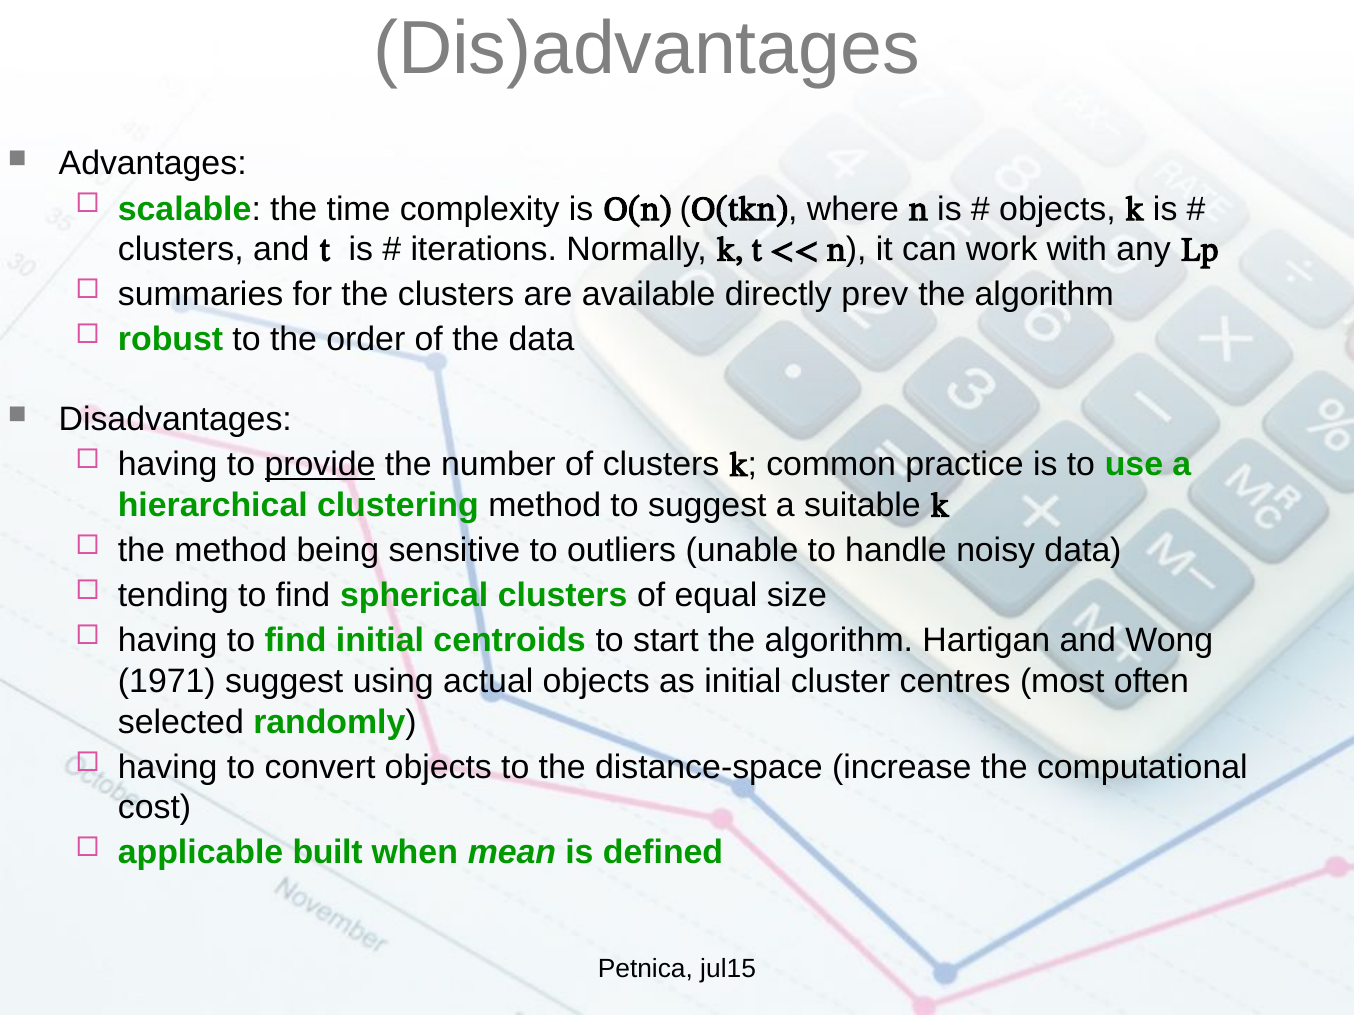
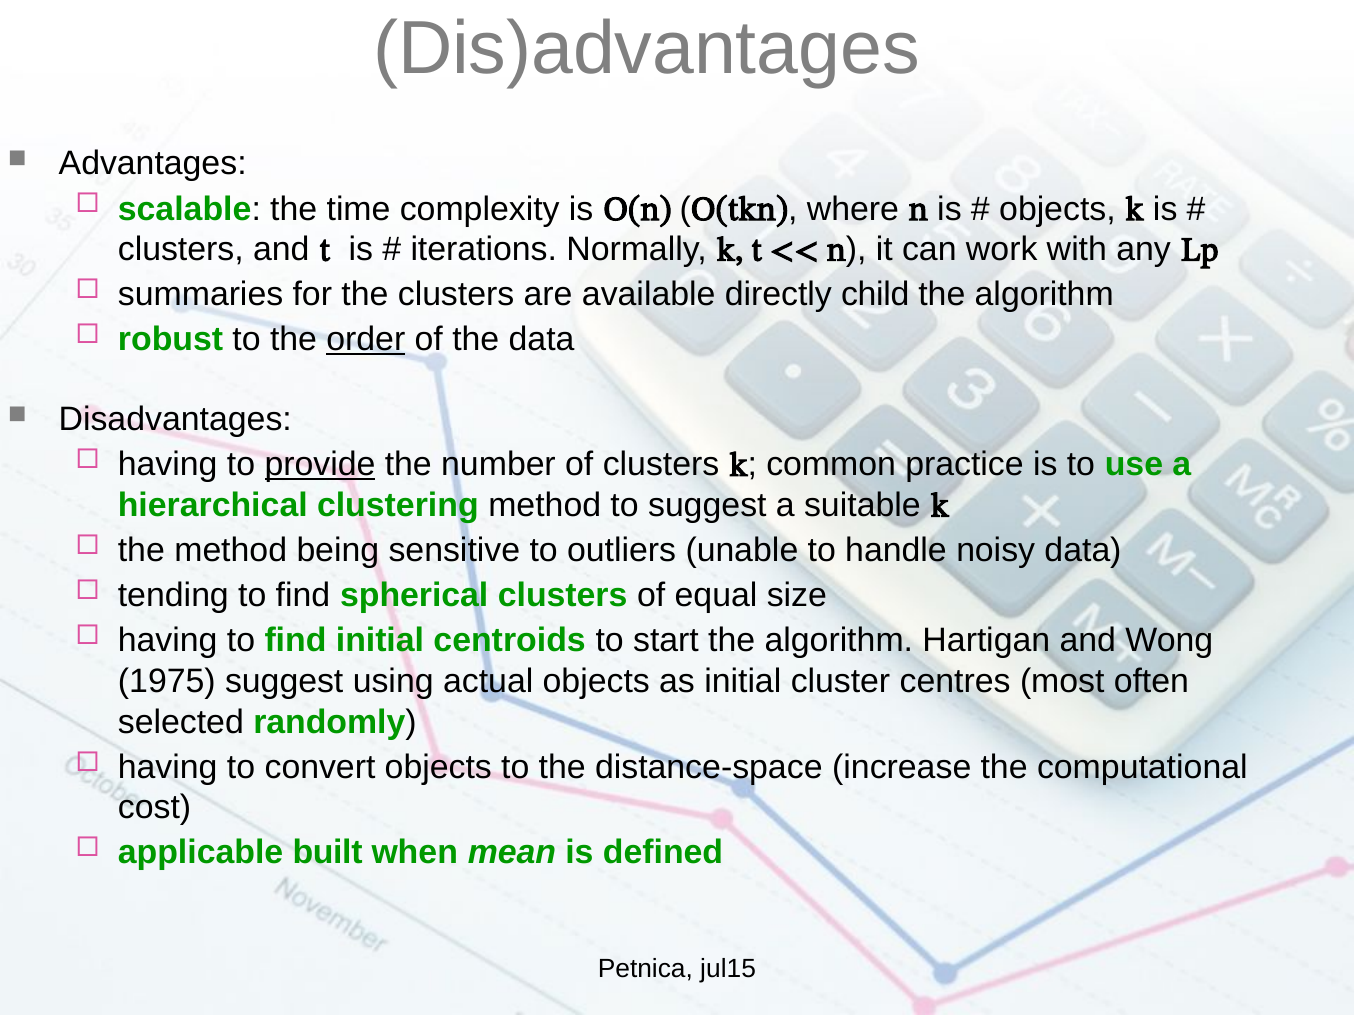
prev: prev -> child (875, 295)
order underline: none -> present (366, 340)
1971: 1971 -> 1975 (167, 682)
